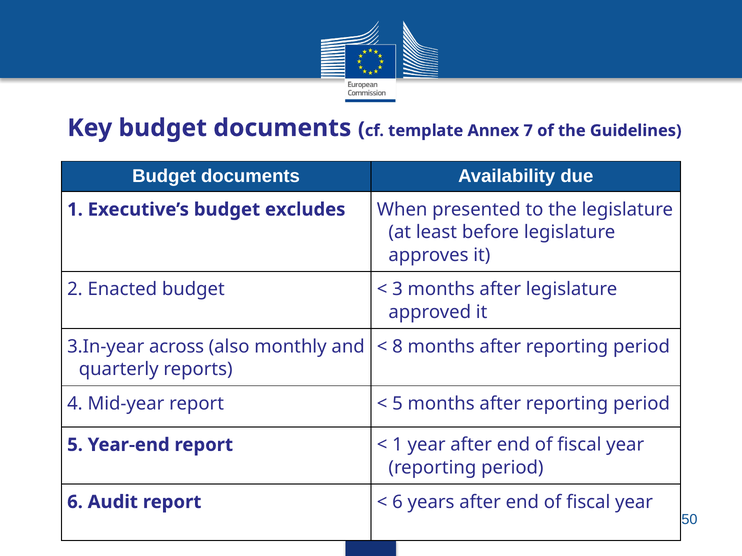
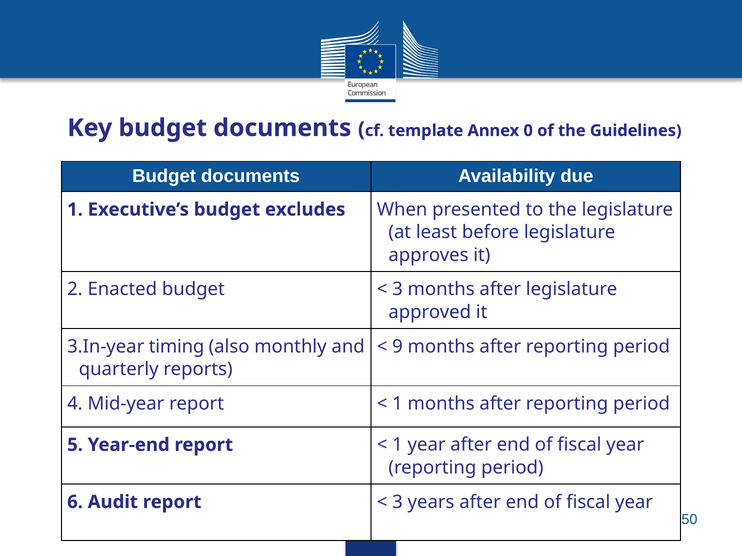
7: 7 -> 0 (528, 131)
across: across -> timing (177, 347)
8: 8 -> 9 (397, 347)
5: 5 -> 1 (397, 404)
6: 6 -> 3 (397, 502)
